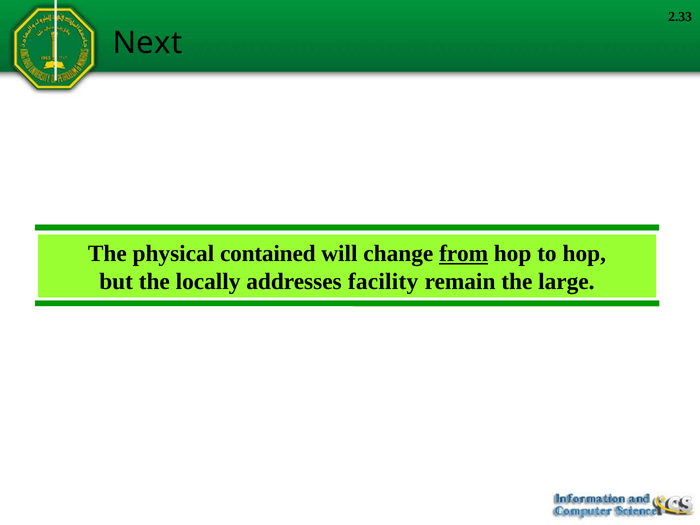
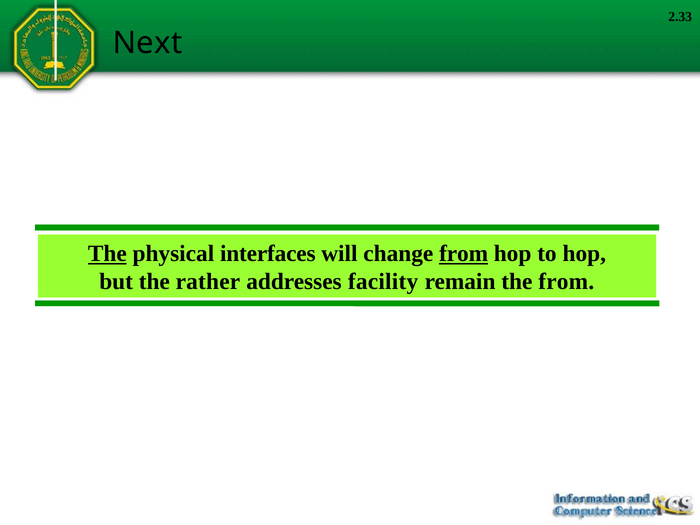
The underline: none -> present (107, 254)
contained: contained -> interfaces (268, 254)
locally: locally -> rather (208, 282)
the large: large -> from (566, 282)
